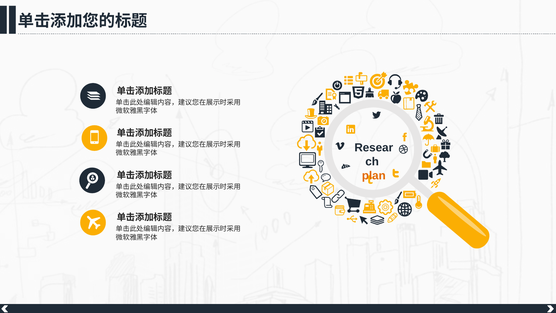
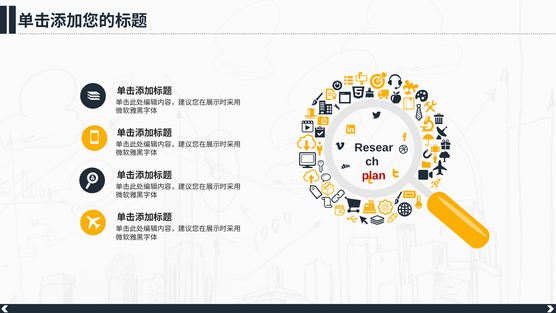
plan colour: orange -> red (374, 175)
